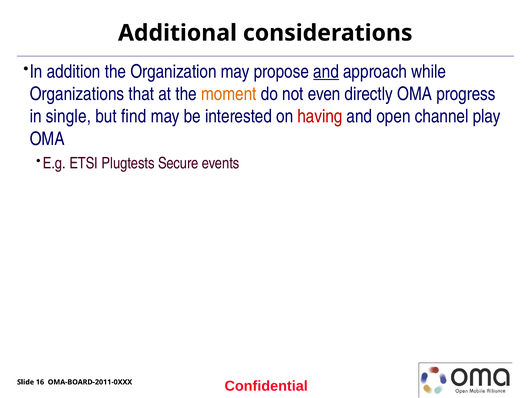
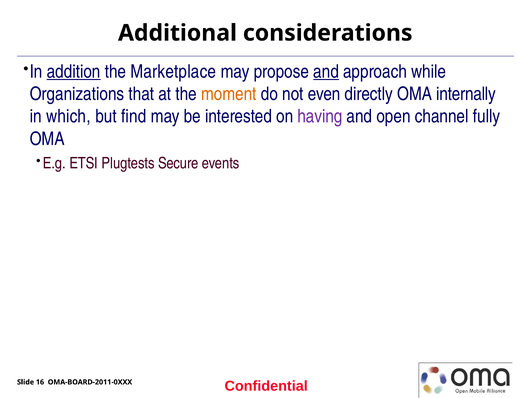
addition underline: none -> present (74, 72)
Organization: Organization -> Marketplace (173, 72)
progress: progress -> internally (466, 94)
single: single -> which (68, 117)
having colour: red -> purple (320, 117)
play: play -> fully (487, 117)
